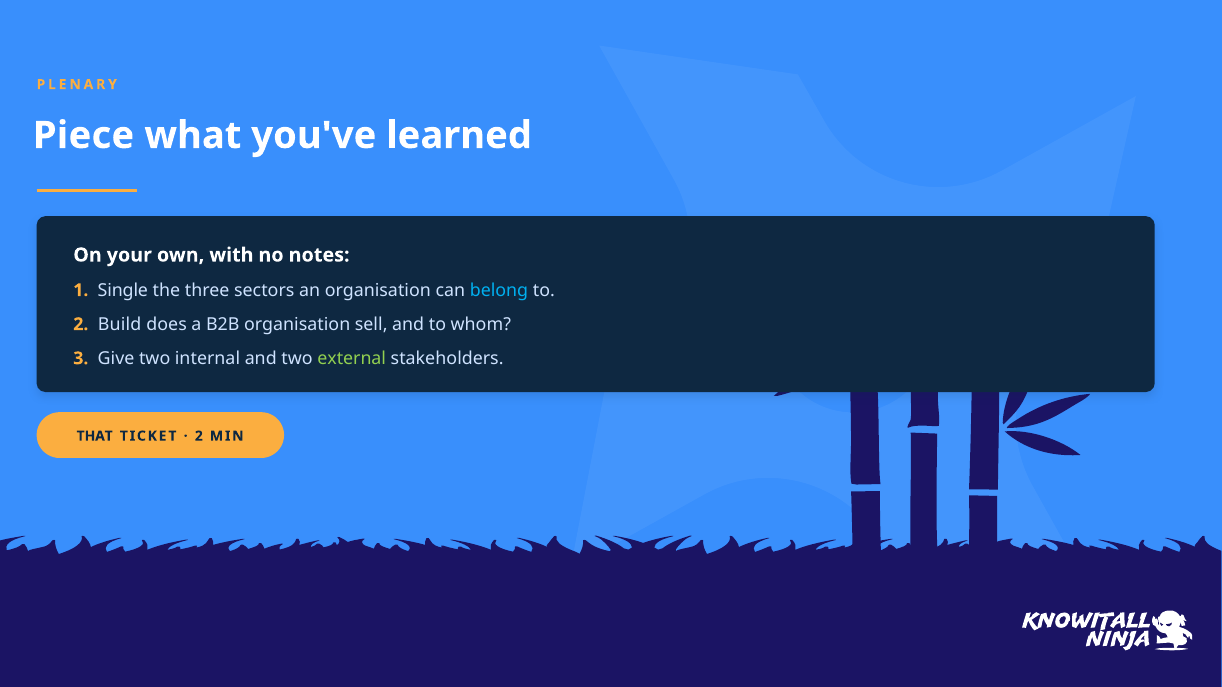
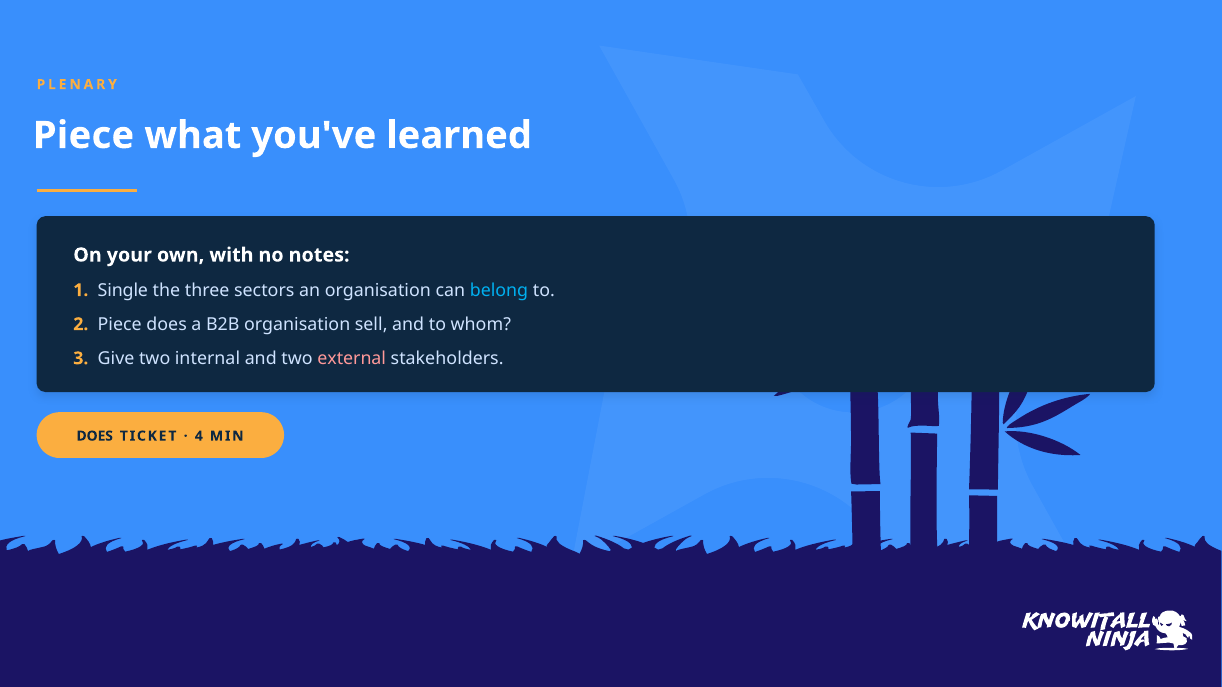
2 Build: Build -> Piece (120, 324)
external colour: light green -> pink (352, 359)
THAT: THAT -> DOES (95, 436)
2: 2 -> 4 (199, 436)
